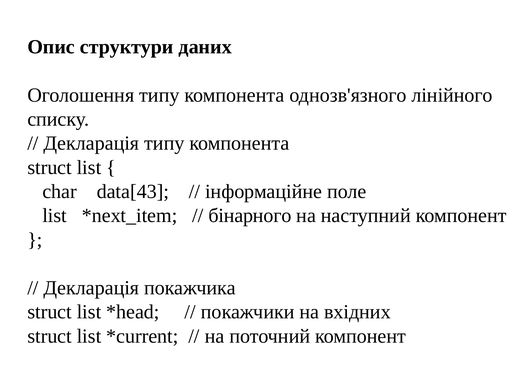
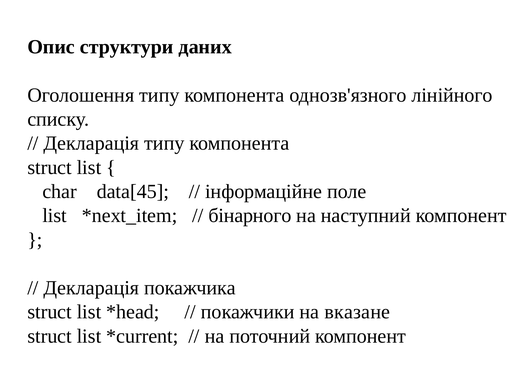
data[43: data[43 -> data[45 (133, 192)
вхідних: вхідних -> вказане (357, 312)
